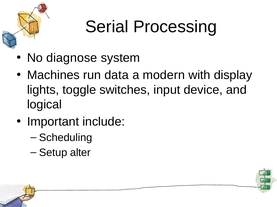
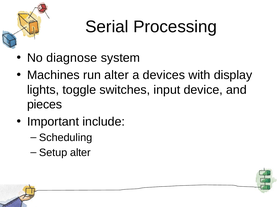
run data: data -> alter (117, 75)
modern: modern -> devices (164, 75)
logical: logical -> pieces (45, 105)
